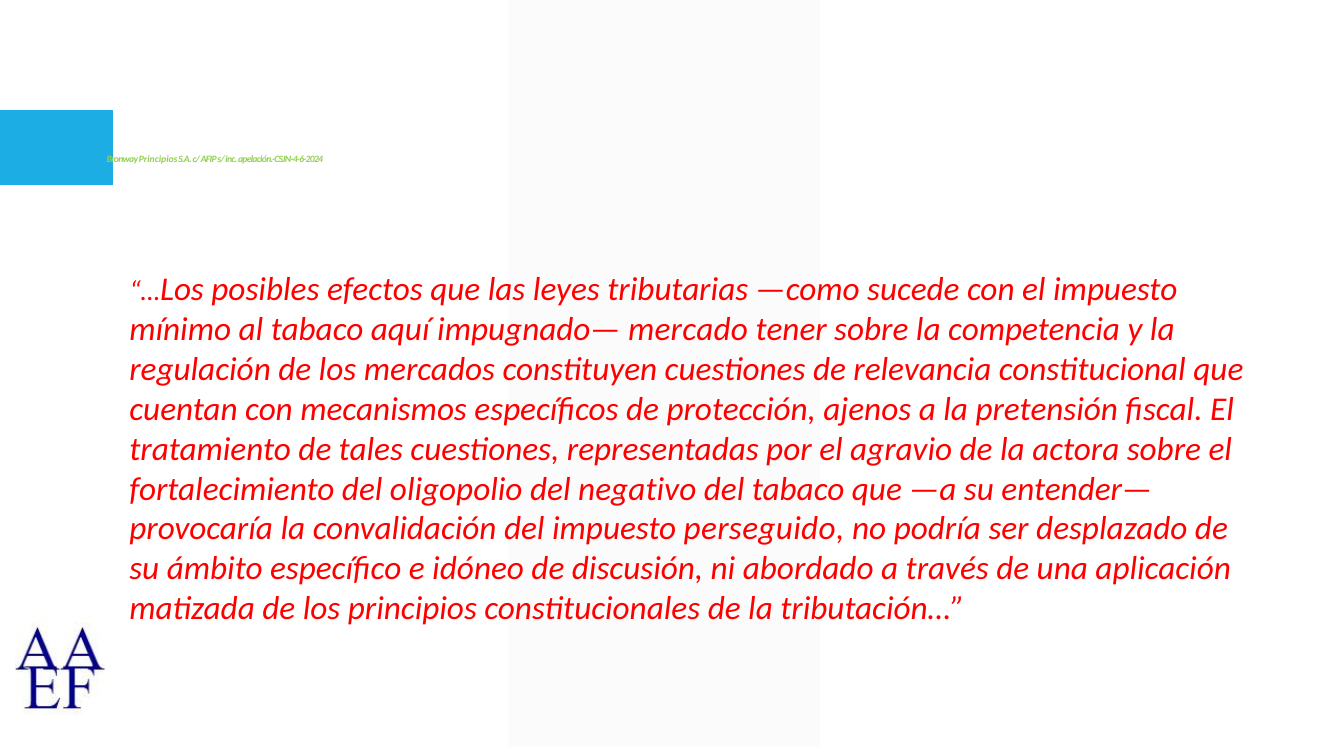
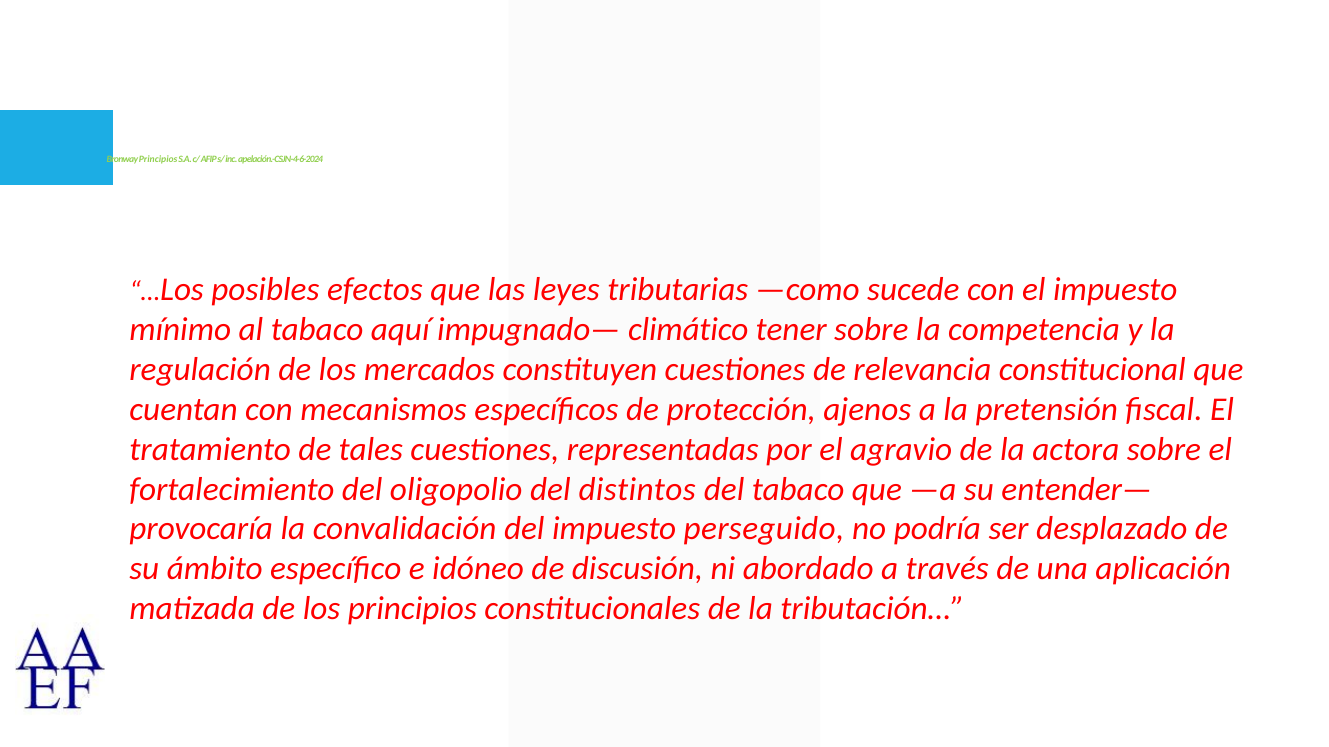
mercado: mercado -> climático (688, 330)
negativo: negativo -> distintos (637, 489)
